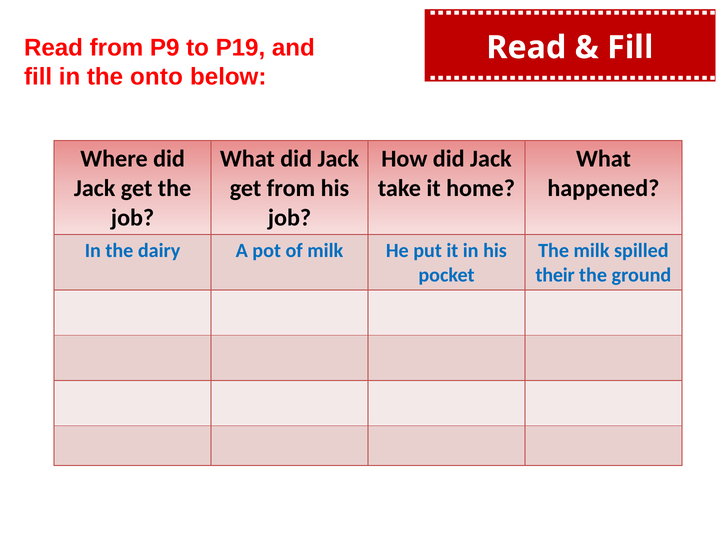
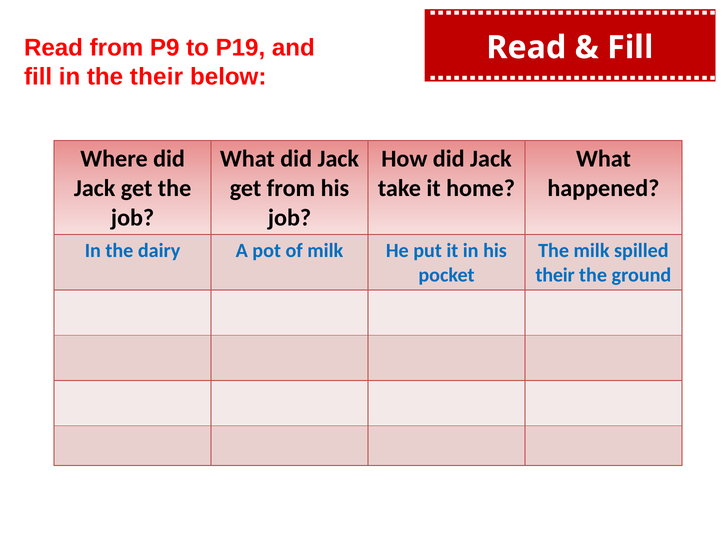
the onto: onto -> their (156, 77)
